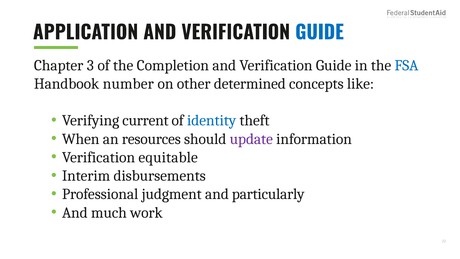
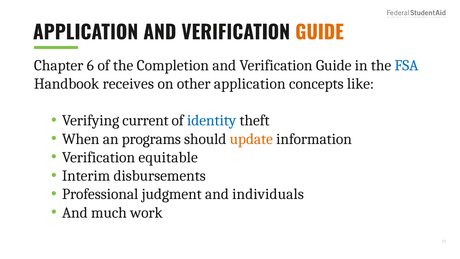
GUIDE colour: blue -> orange (320, 33)
3: 3 -> 6 (90, 65)
number: number -> receives (128, 84)
other determined: determined -> application (250, 84)
resources: resources -> programs (151, 139)
update colour: purple -> orange (251, 139)
particularly: particularly -> individuals (268, 194)
